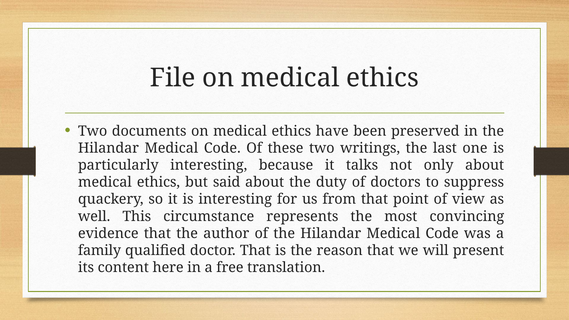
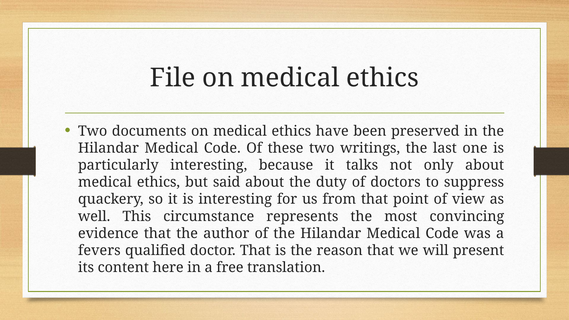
family: family -> fevers (99, 250)
